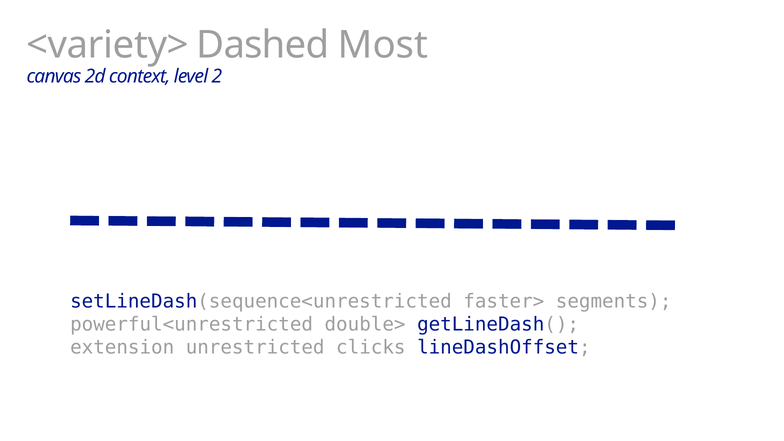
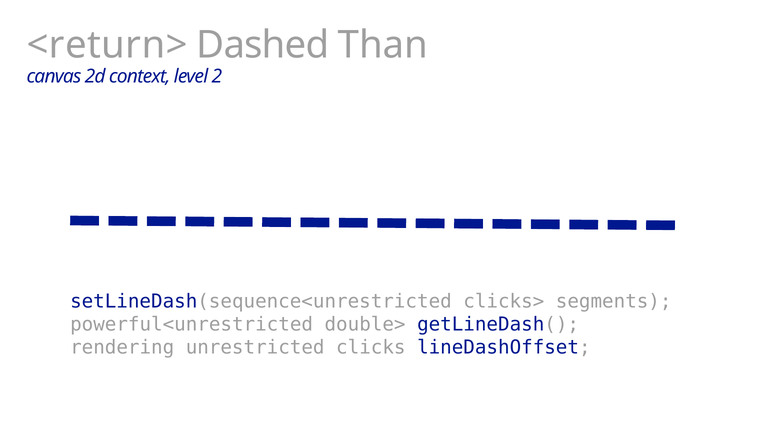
<variety>: <variety> -> <return> (107, 45)
Most: Most -> Than (383, 45)
faster>: faster> -> clicks> (504, 301)
extension: extension -> rendering (122, 347)
